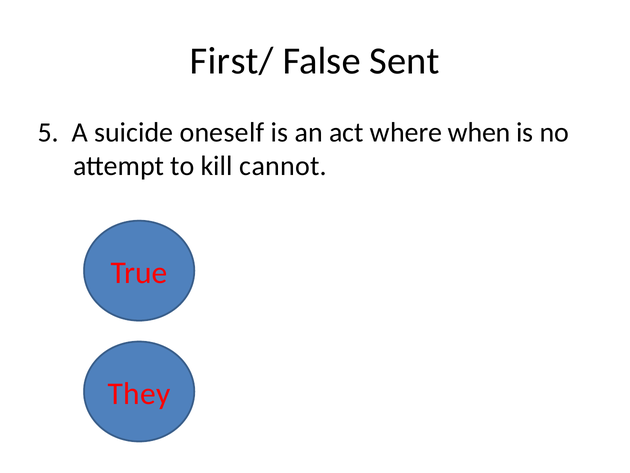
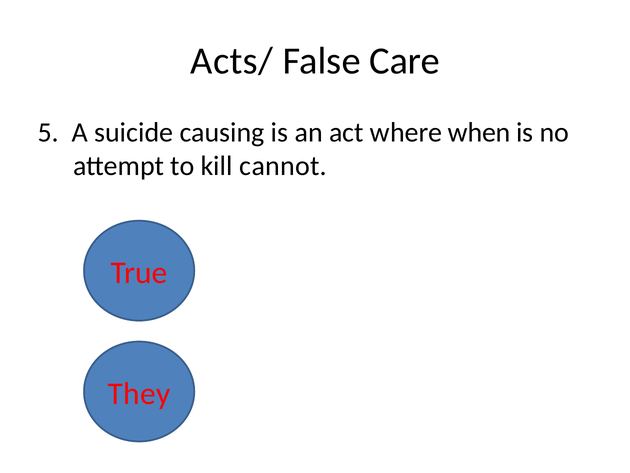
First/: First/ -> Acts/ (232, 61)
Sent: Sent -> Care (405, 61)
oneself: oneself -> causing (222, 132)
